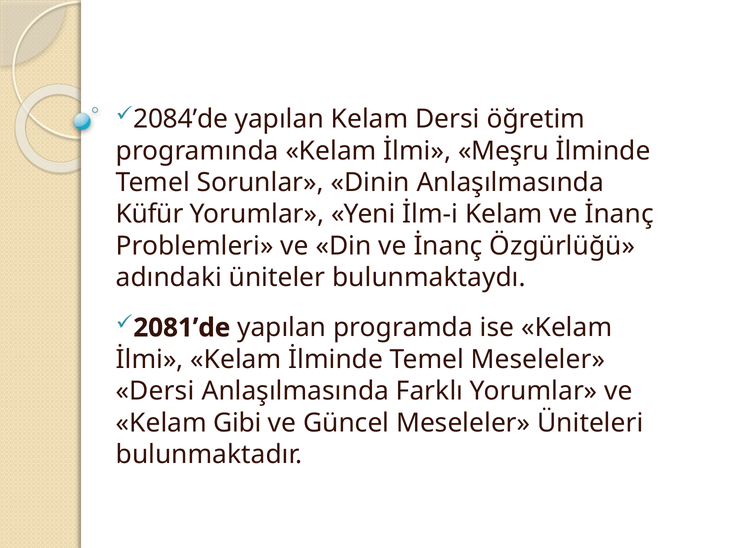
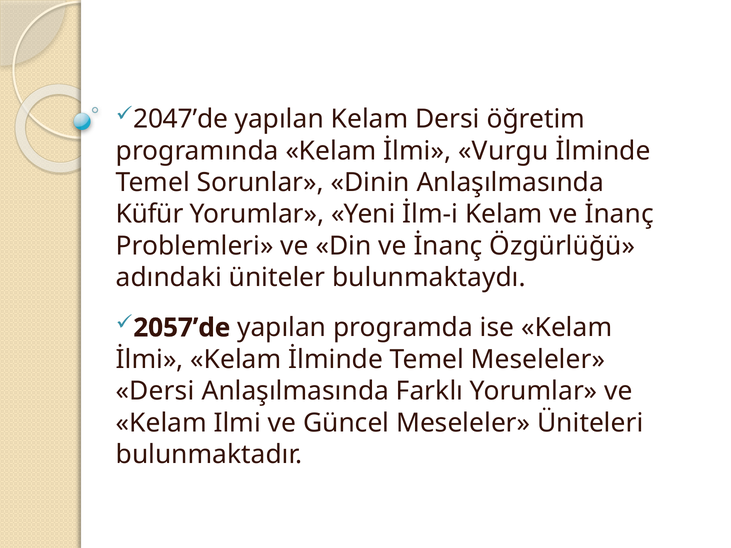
2084’de: 2084’de -> 2047’de (181, 119)
Meşru: Meşru -> Vurgu (503, 151)
2081’de: 2081’de -> 2057’de (182, 328)
Gibi: Gibi -> Ilmi (237, 423)
